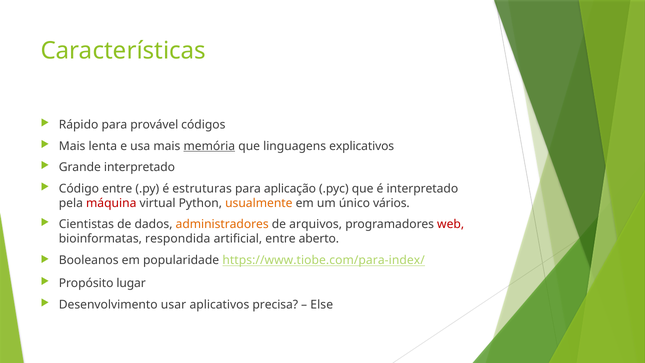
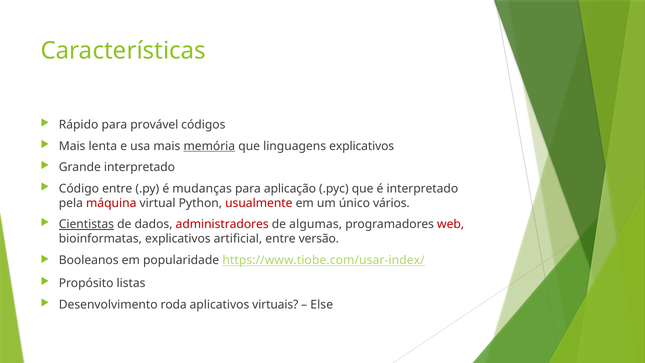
estruturas: estruturas -> mudanças (202, 189)
usualmente colour: orange -> red (259, 203)
Cientistas underline: none -> present (86, 224)
administradores colour: orange -> red (222, 224)
arquivos: arquivos -> algumas (316, 224)
bioinformatas respondida: respondida -> explicativos (178, 239)
aberto: aberto -> versão (319, 239)
https://www.tiobe.com/para-index/: https://www.tiobe.com/para-index/ -> https://www.tiobe.com/usar-index/ (324, 260)
lugar: lugar -> listas (131, 283)
usar: usar -> roda (174, 304)
precisa: precisa -> virtuais (275, 304)
